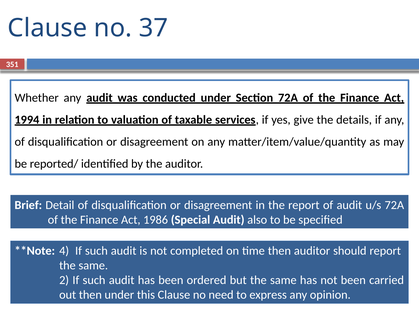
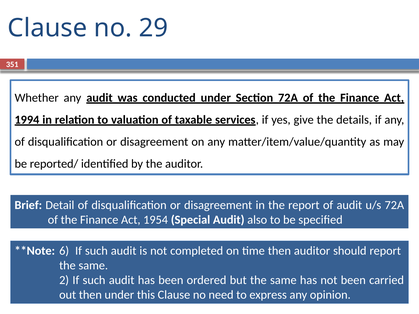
37: 37 -> 29 (153, 28)
1986: 1986 -> 1954 (156, 220)
4: 4 -> 6 (64, 251)
